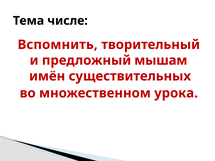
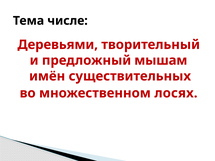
Вспомнить: Вспомнить -> Деревьями (58, 45)
урока: урока -> лосях (176, 93)
